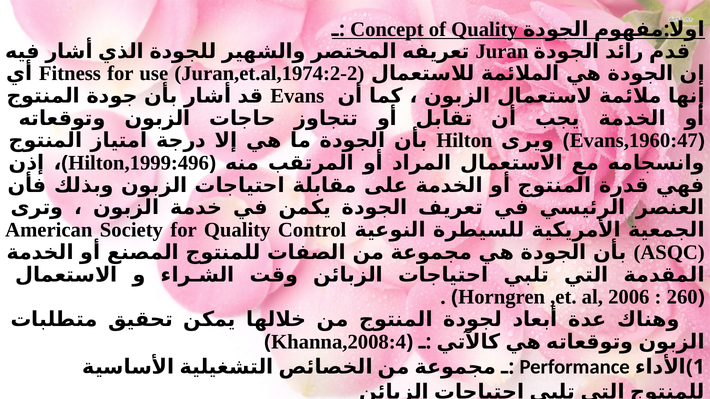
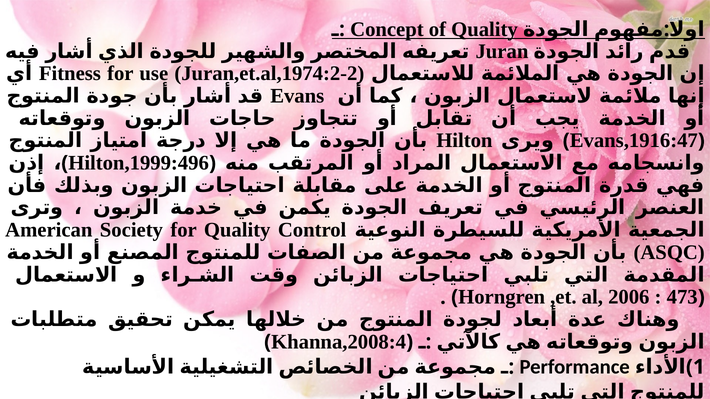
Evans,1960:47: Evans,1960:47 -> Evans,1916:47 (634, 141)
260: 260 -> 473 (682, 297)
